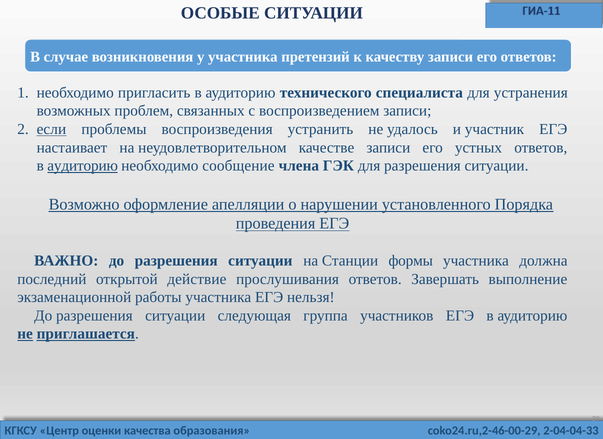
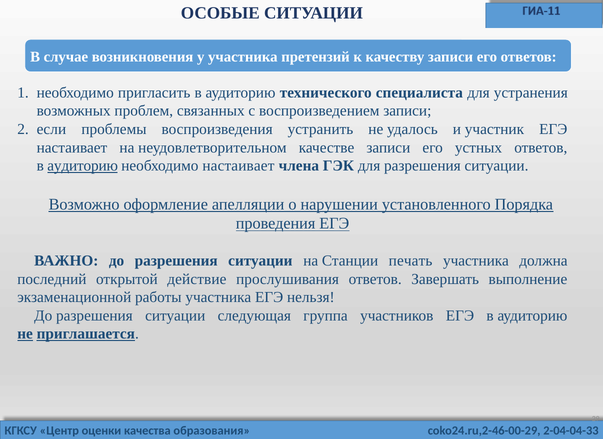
если underline: present -> none (51, 129)
необходимо сообщение: сообщение -> настаивает (238, 166)
формы: формы -> печать (411, 261)
